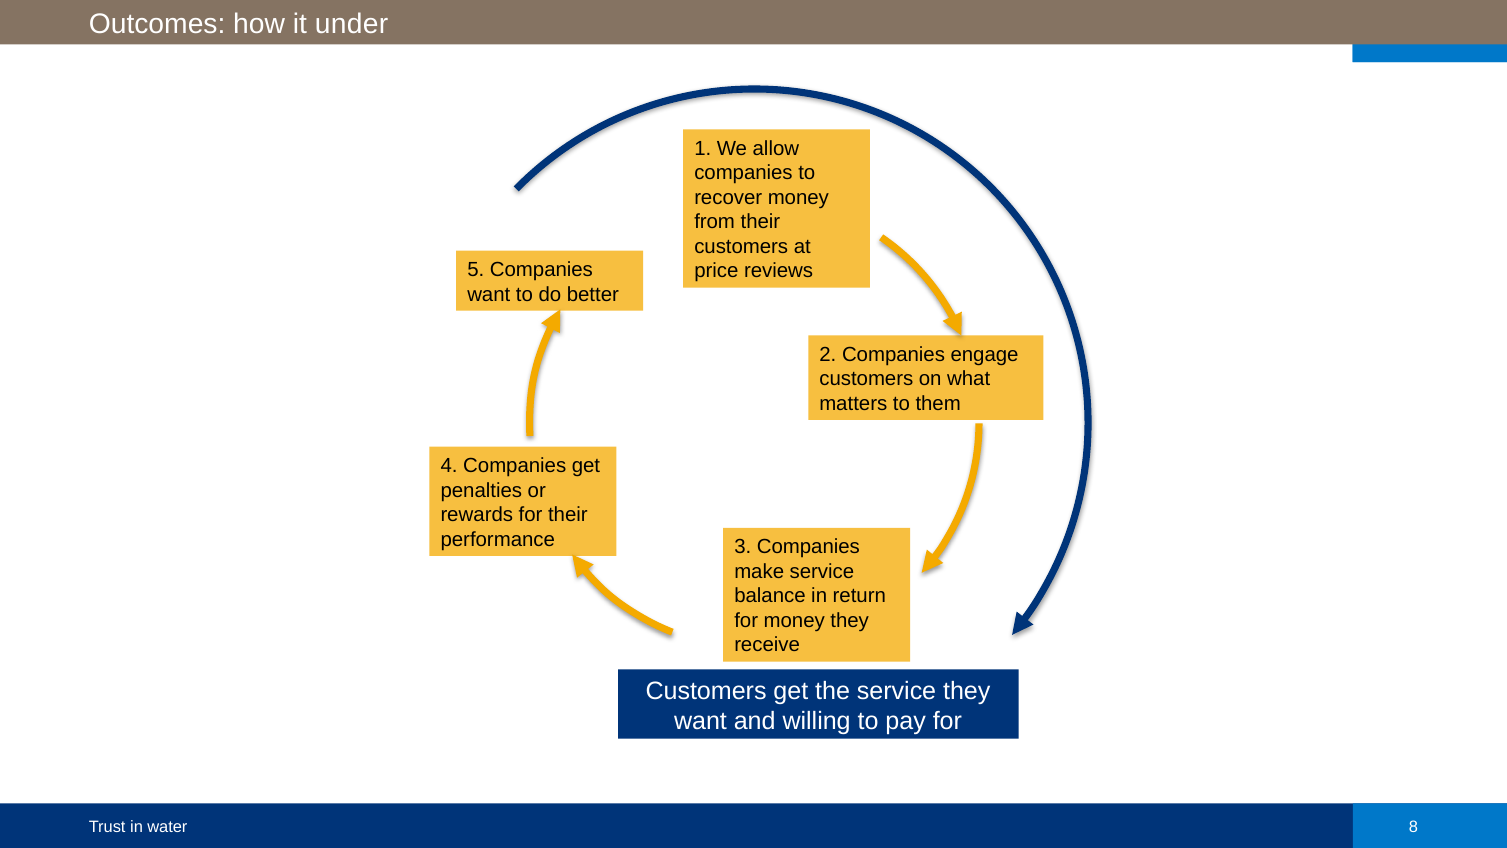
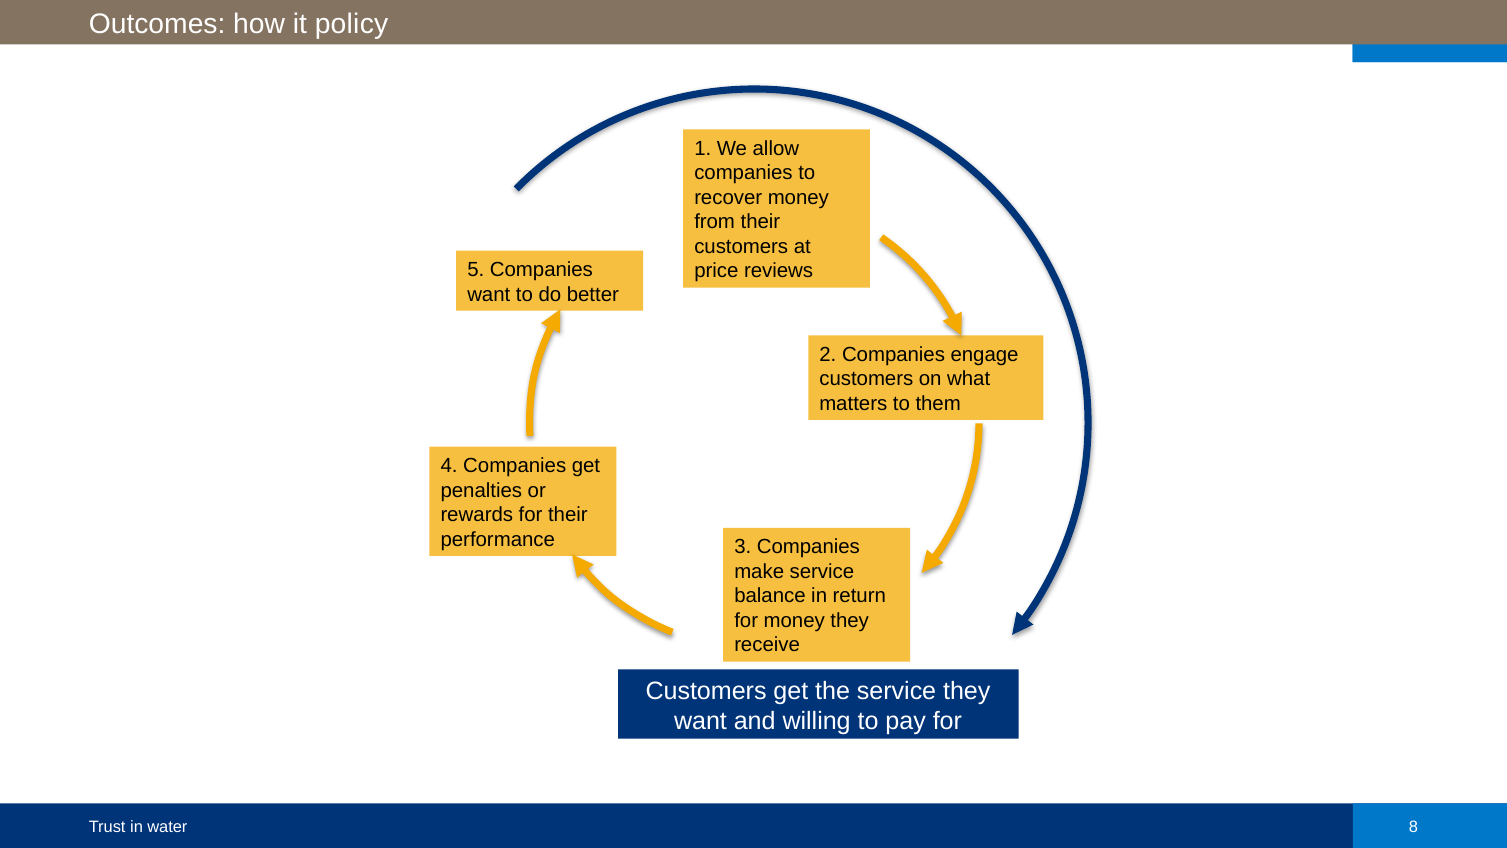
under: under -> policy (352, 24)
